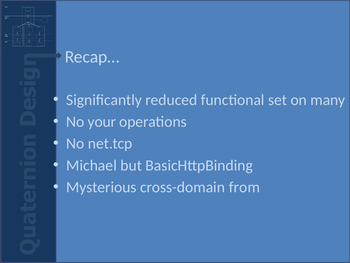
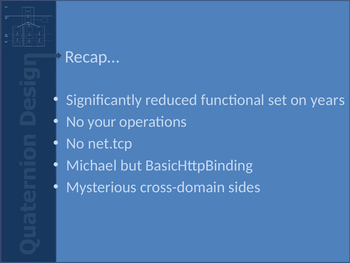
many: many -> years (328, 100)
from: from -> sides (244, 187)
